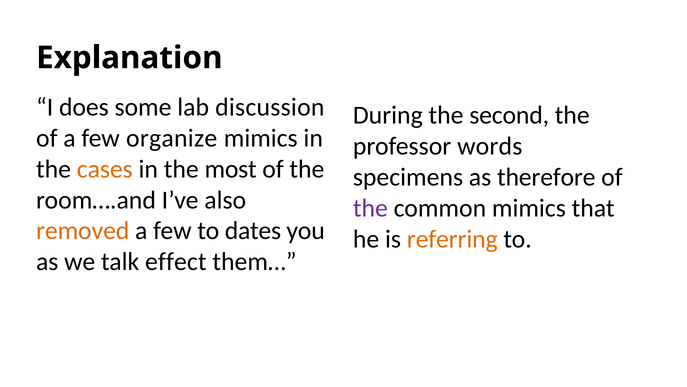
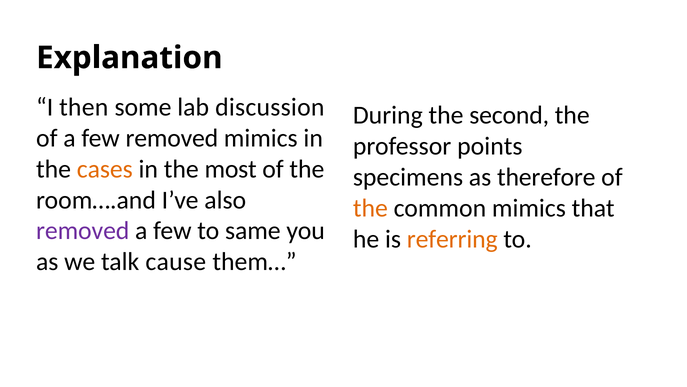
does: does -> then (84, 107)
few organize: organize -> removed (172, 138)
words: words -> points (490, 146)
the colour: purple -> orange (370, 208)
removed colour: orange -> purple (83, 231)
dates: dates -> same (253, 231)
effect: effect -> cause (176, 262)
